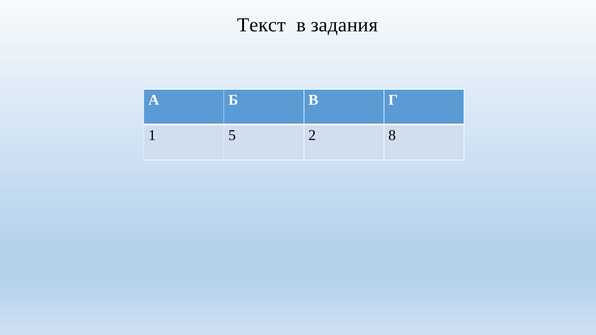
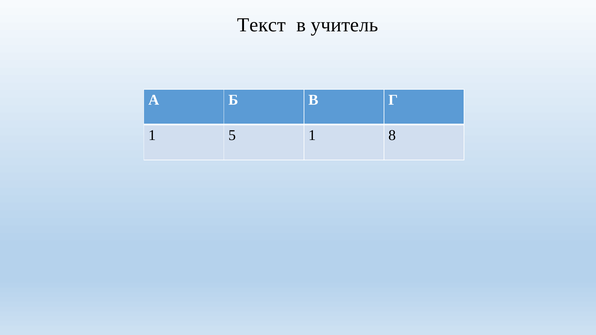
задания: задания -> учитель (344, 25)
5 2: 2 -> 1 (312, 135)
